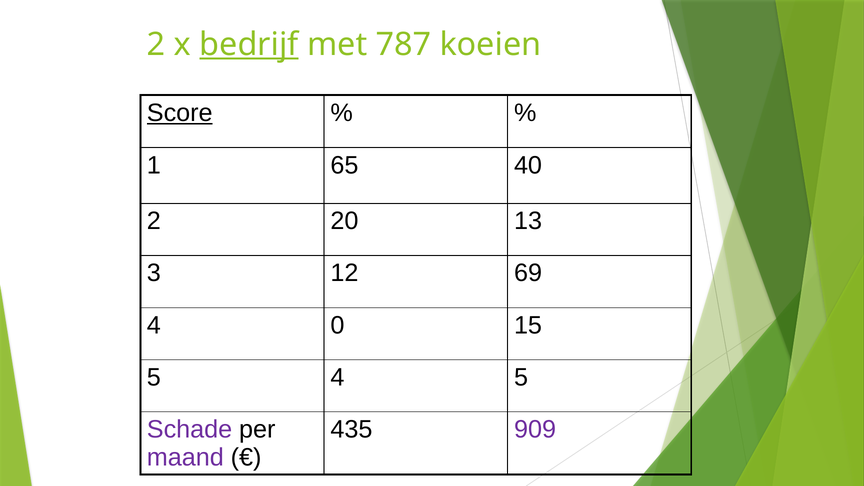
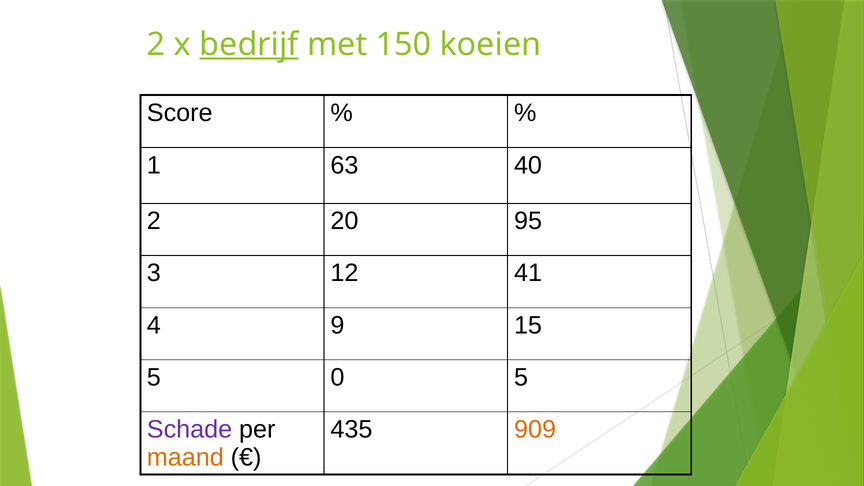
787: 787 -> 150 (403, 44)
Score underline: present -> none (180, 113)
65: 65 -> 63 (344, 165)
13: 13 -> 95 (528, 221)
69: 69 -> 41 (528, 273)
0: 0 -> 9 (337, 325)
5 4: 4 -> 0 (337, 377)
909 colour: purple -> orange (535, 430)
maand colour: purple -> orange (185, 458)
